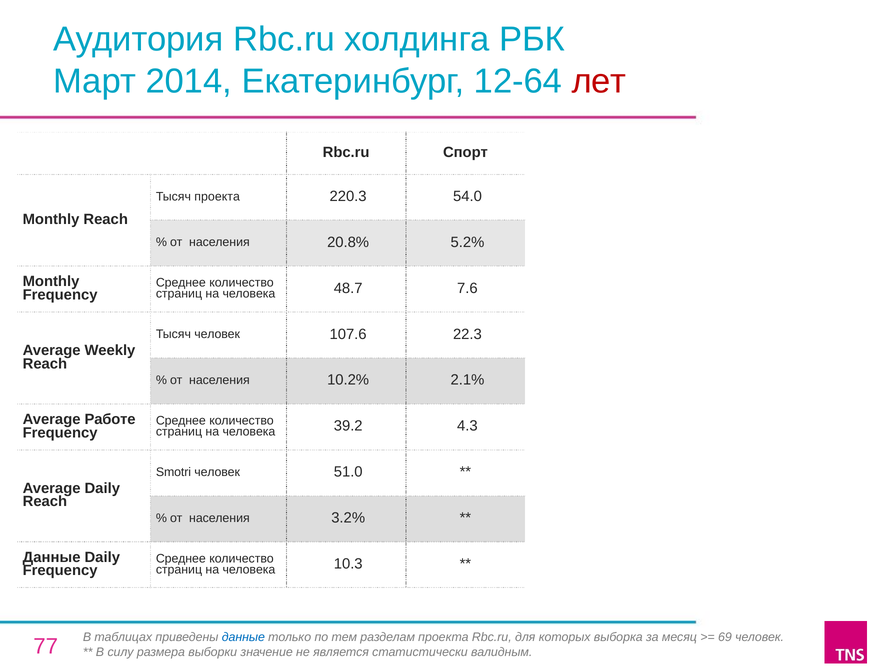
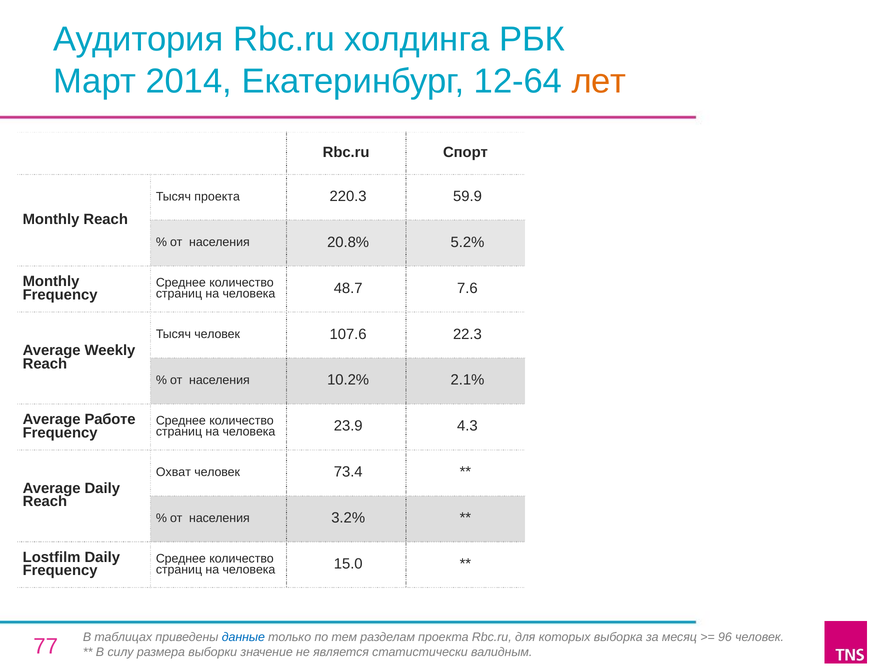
лет colour: red -> orange (599, 81)
54.0: 54.0 -> 59.9 (467, 196)
39.2: 39.2 -> 23.9 (348, 426)
Smotri: Smotri -> Охват (173, 472)
51.0: 51.0 -> 73.4 (348, 472)
Данные: Данные -> Lostfilm (52, 557)
10.3: 10.3 -> 15.0 (348, 563)
69: 69 -> 96 (725, 637)
